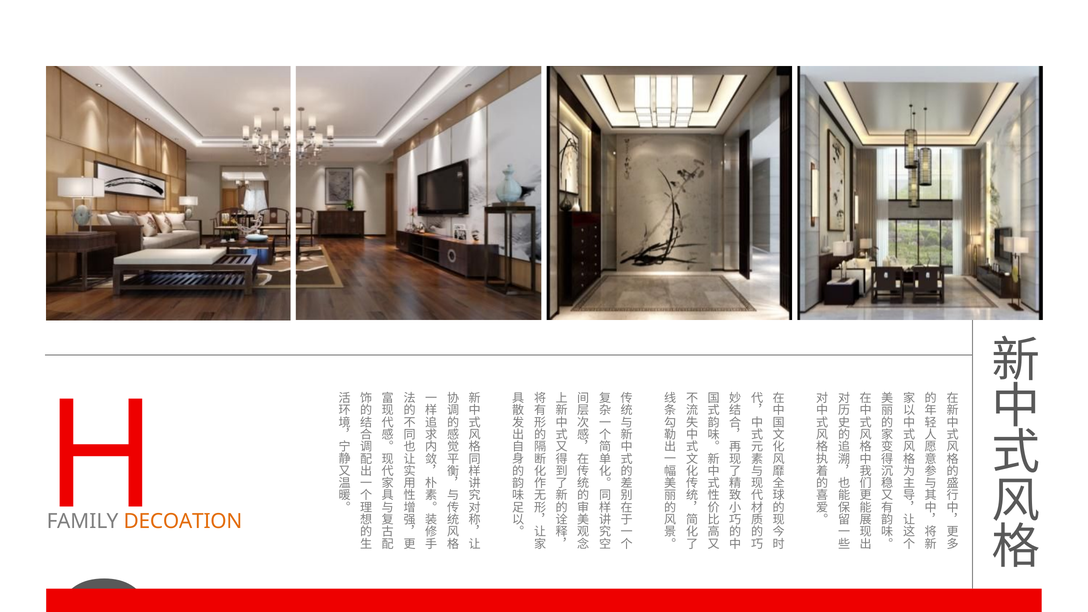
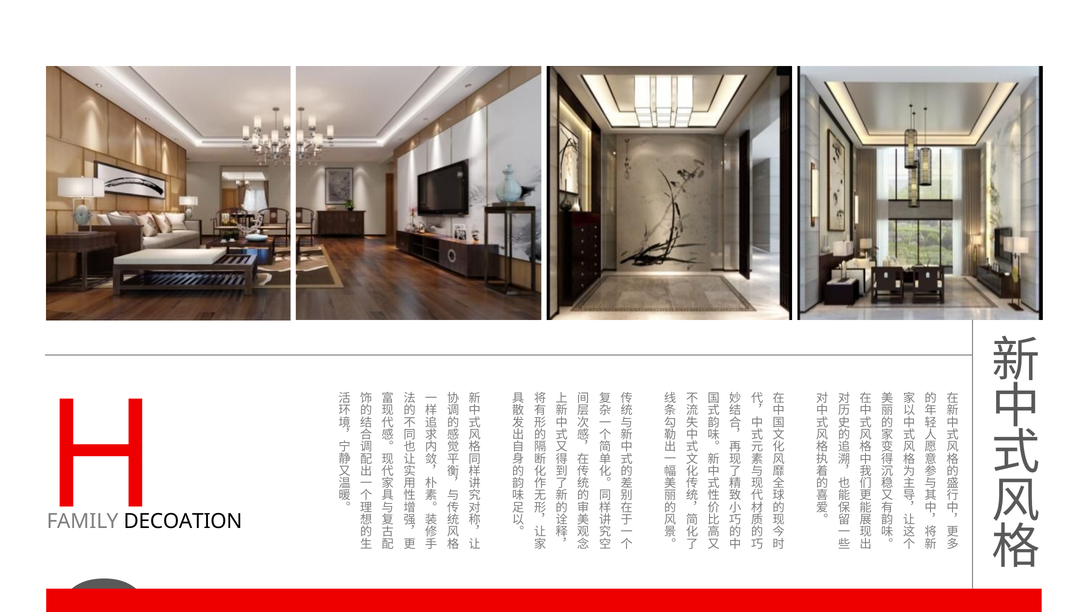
DECOATION colour: orange -> black (183, 521)
